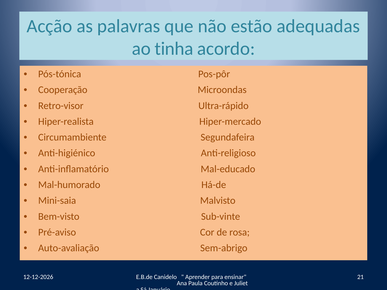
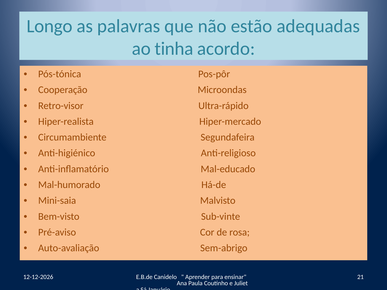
Acção: Acção -> Longo (50, 26)
